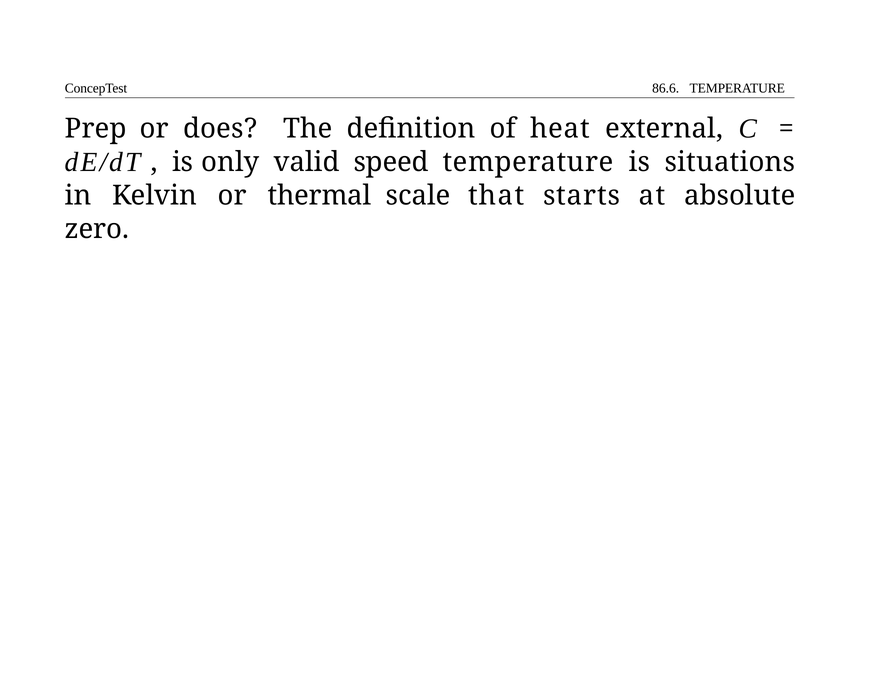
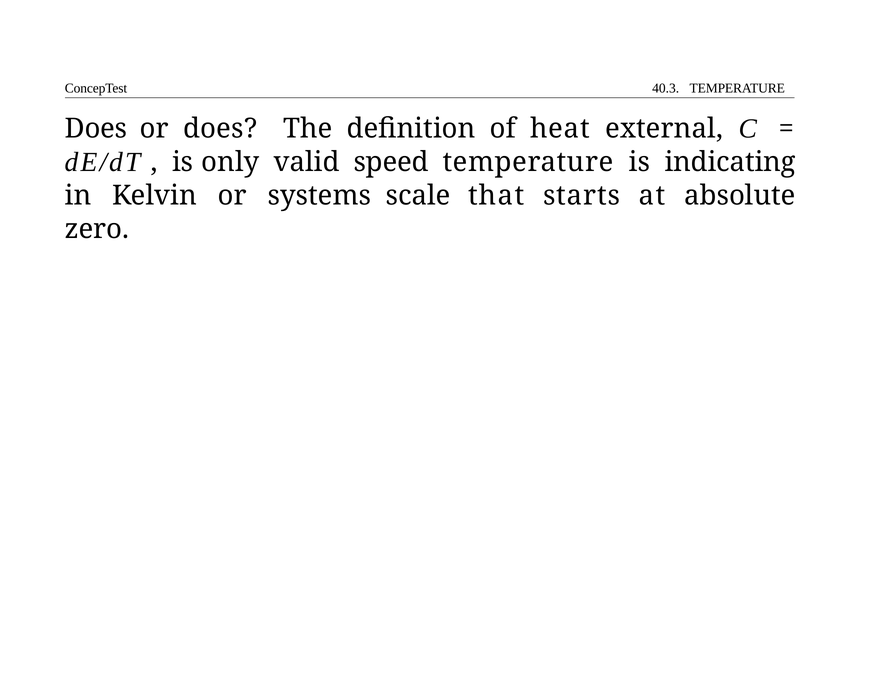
86.6: 86.6 -> 40.3 (666, 88)
Prep: Prep -> Does (96, 128)
situations: situations -> indicating (730, 162)
thermal: thermal -> systems (319, 195)
